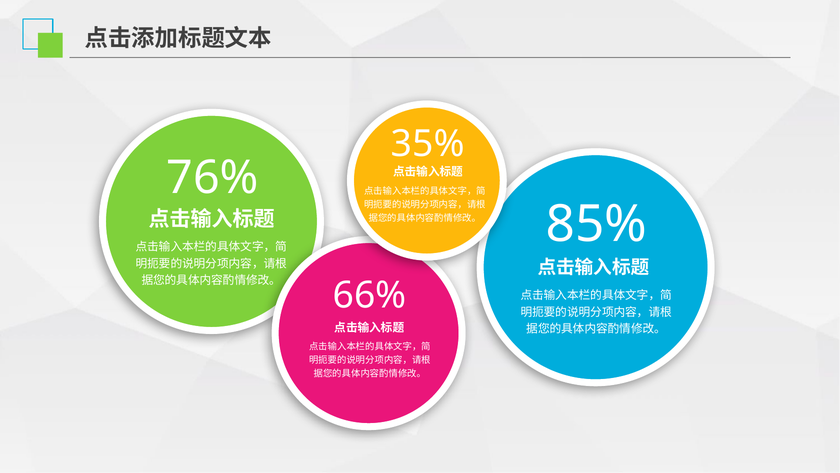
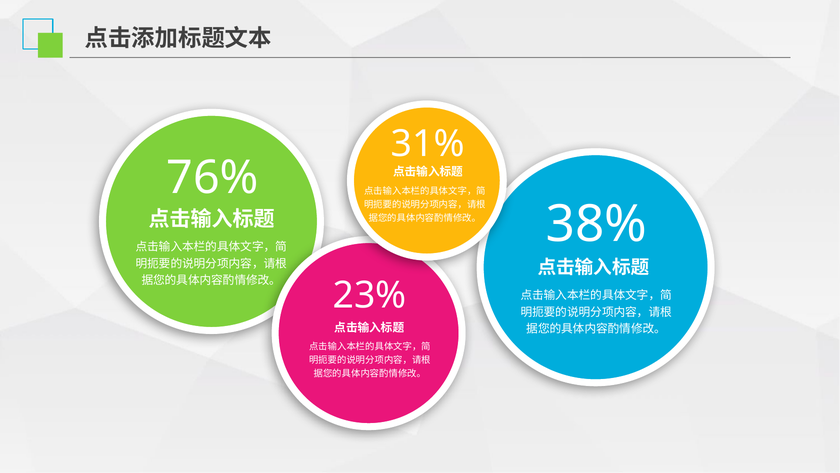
35%: 35% -> 31% (428, 144)
85%: 85% -> 38% (596, 224)
66%: 66% -> 23% (370, 295)
